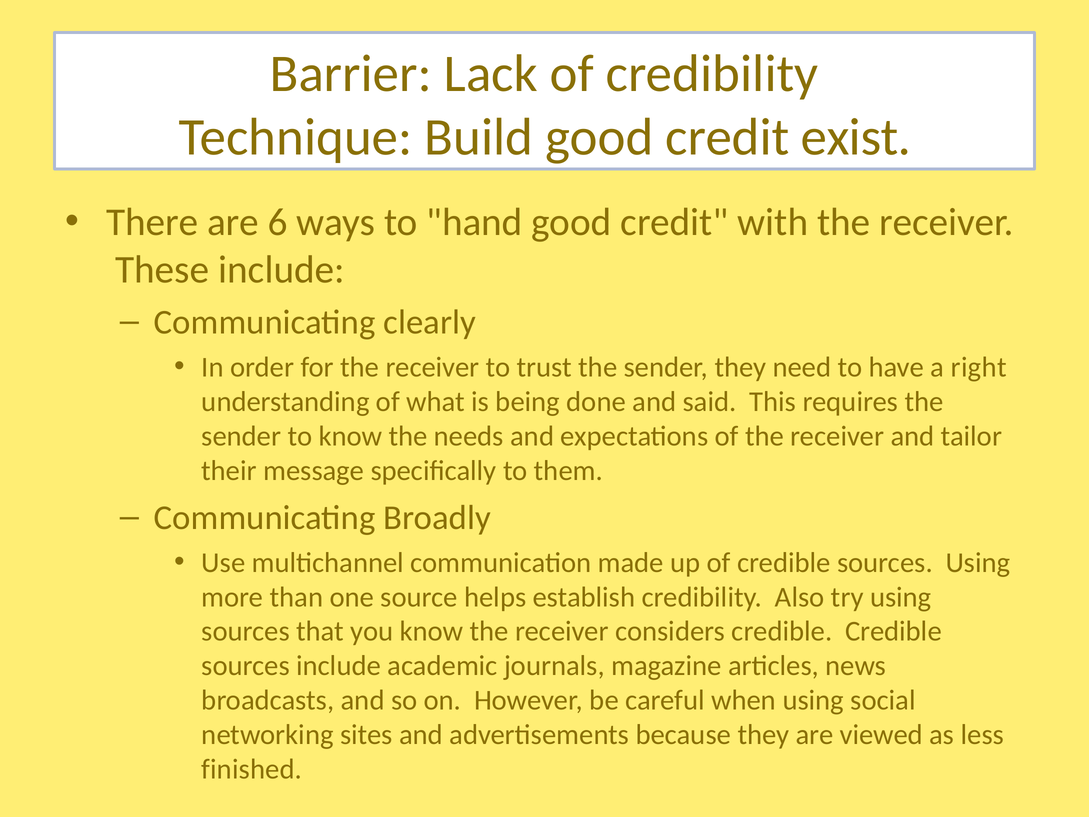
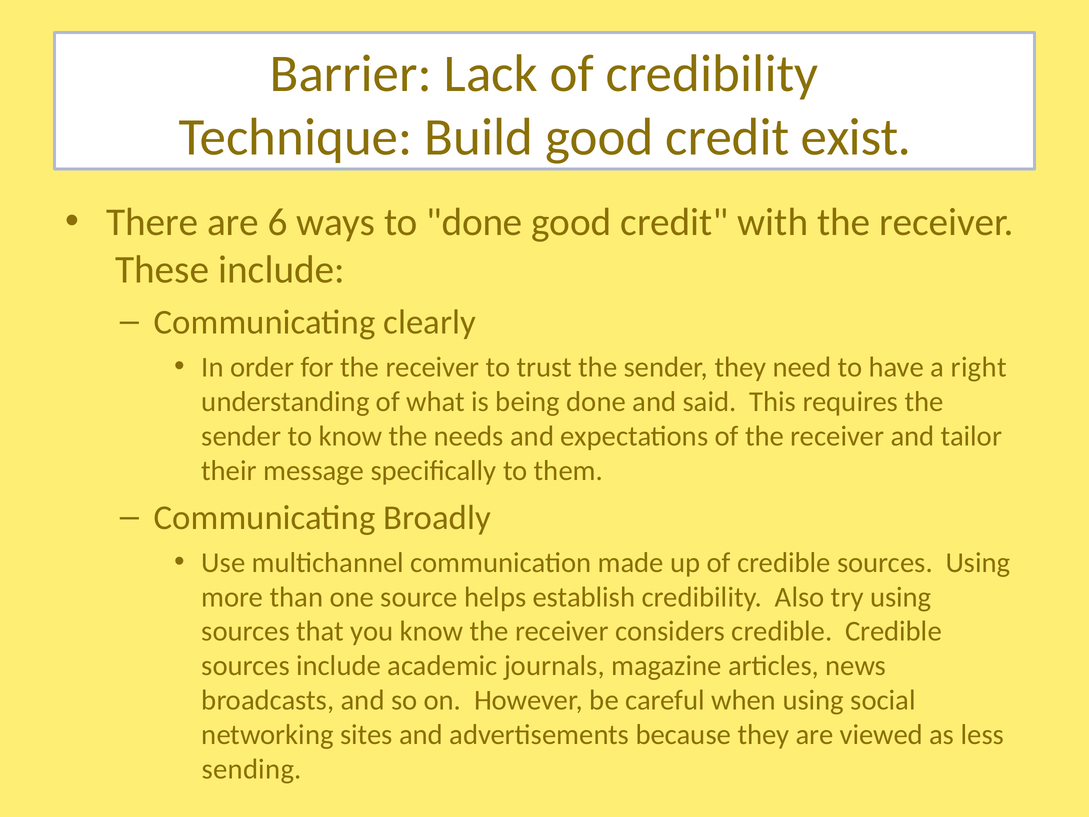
to hand: hand -> done (474, 222)
finished: finished -> sending (252, 769)
